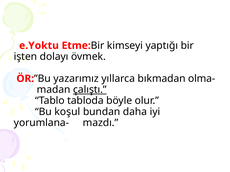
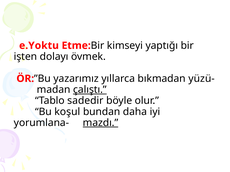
olma-: olma- -> yüzü- (202, 79)
tabloda: tabloda -> sadedir (85, 101)
mazdı underline: none -> present (101, 123)
